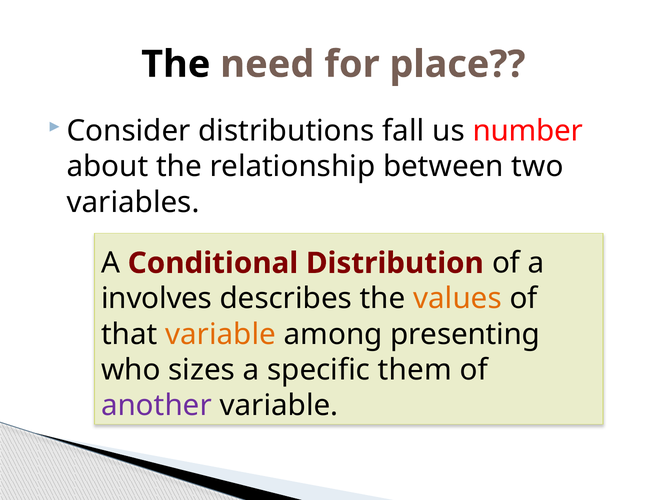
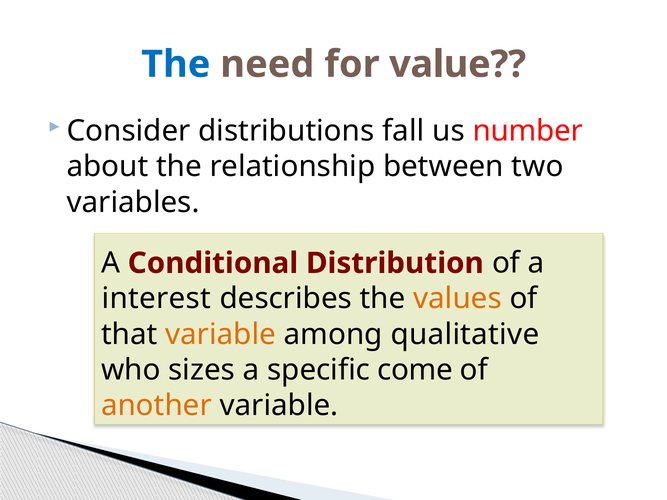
The colour: black -> blue (176, 64)
place: place -> value (458, 64)
involves: involves -> interest (156, 299)
presenting: presenting -> qualitative (465, 334)
them: them -> come (415, 370)
another colour: purple -> orange (156, 406)
